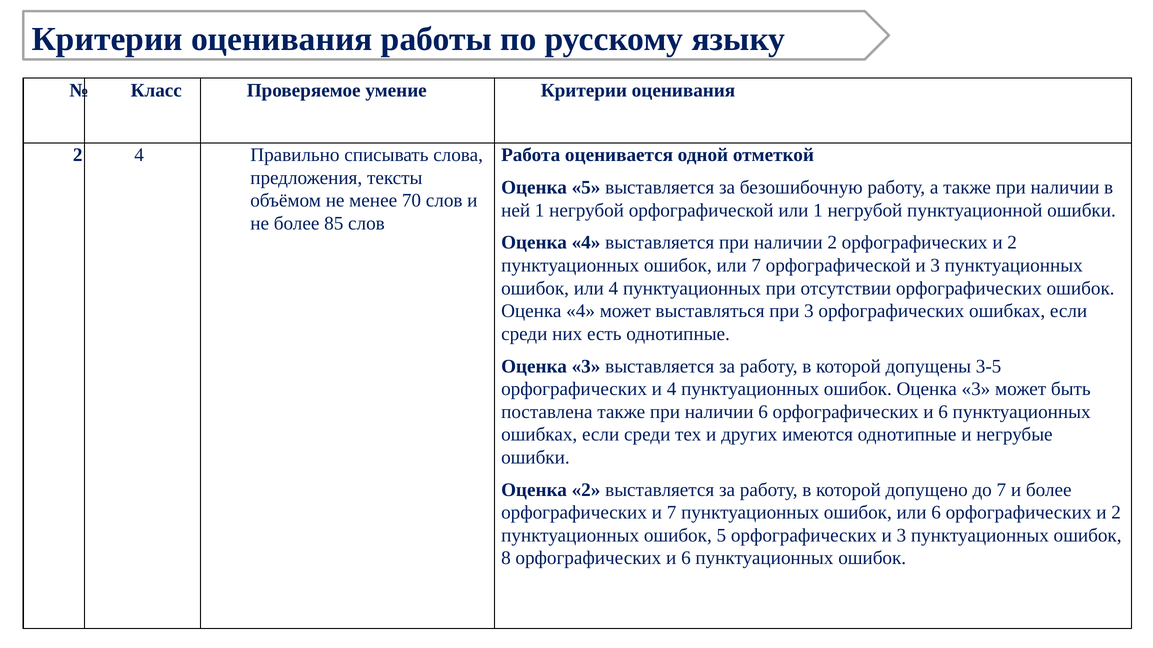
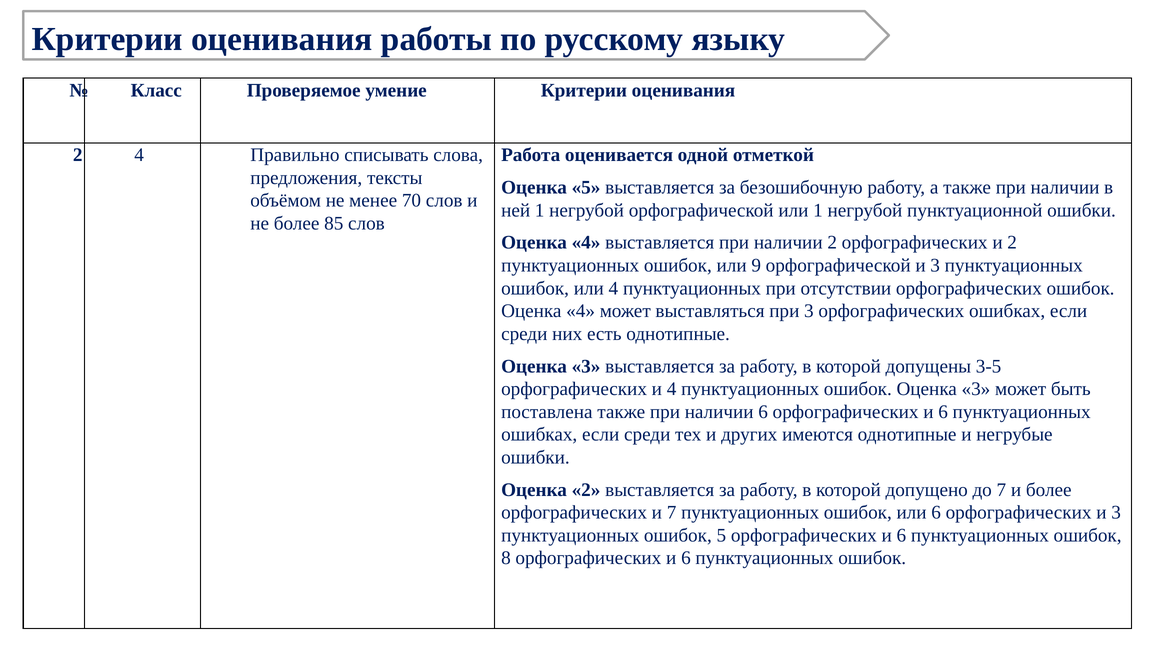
или 7: 7 -> 9 (756, 266)
6 орфографических и 2: 2 -> 3 (1116, 513)
5 орфографических и 3: 3 -> 6 (901, 536)
